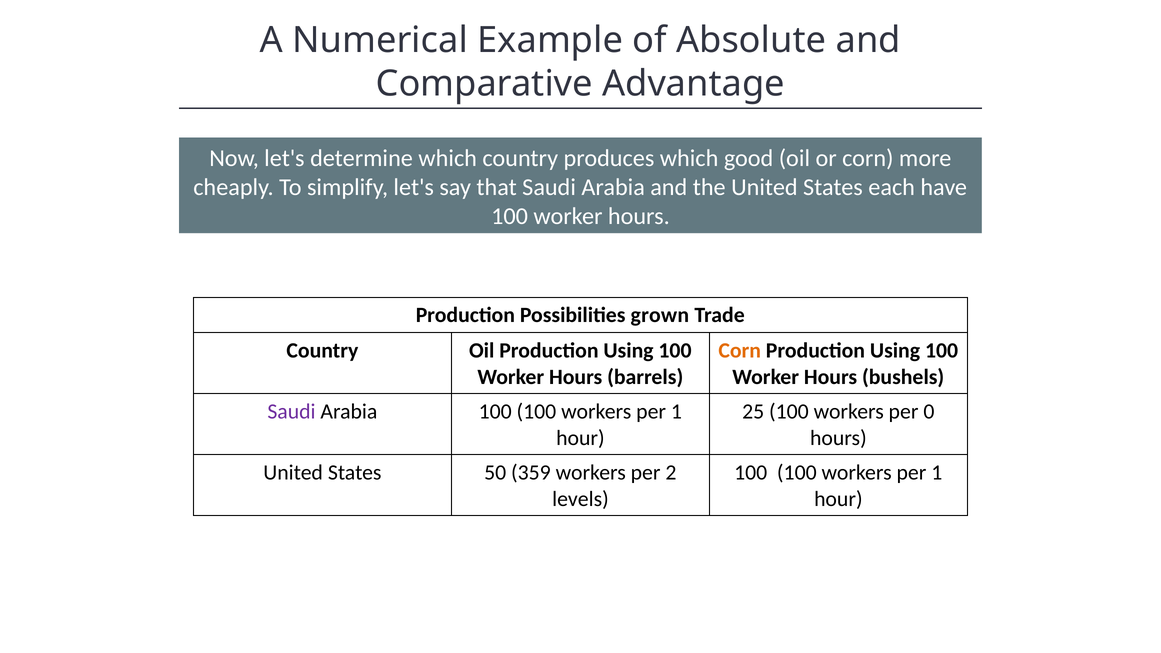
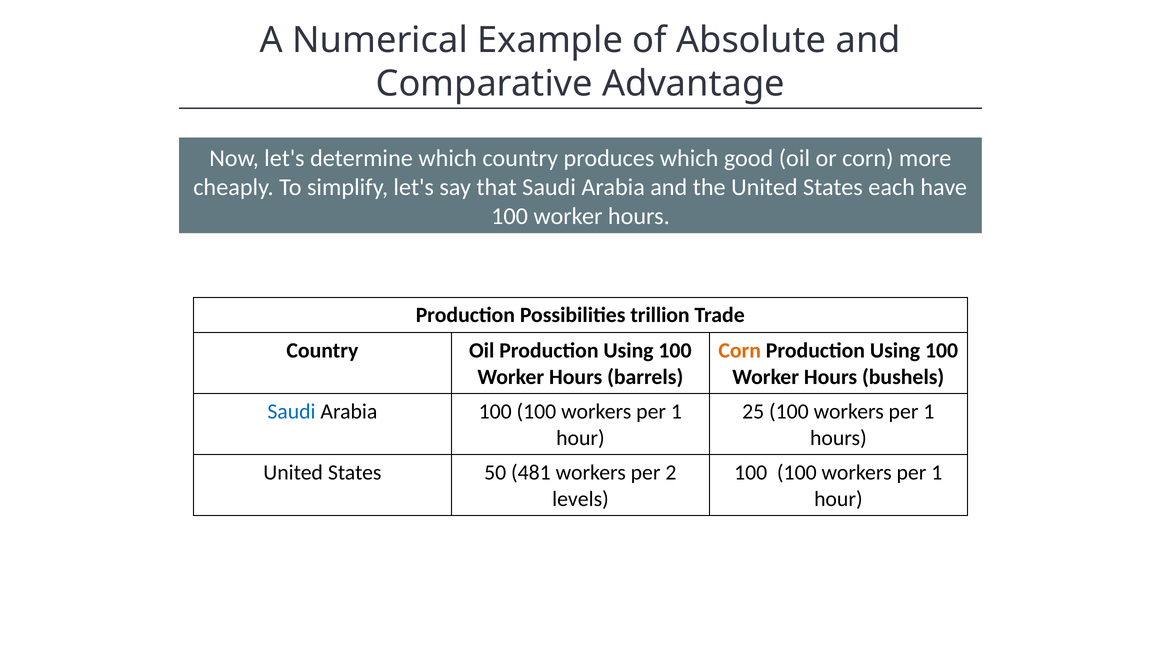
grown: grown -> trillion (660, 315)
Saudi colour: purple -> blue (291, 412)
0: 0 -> 1 (929, 412)
359: 359 -> 481 (531, 473)
